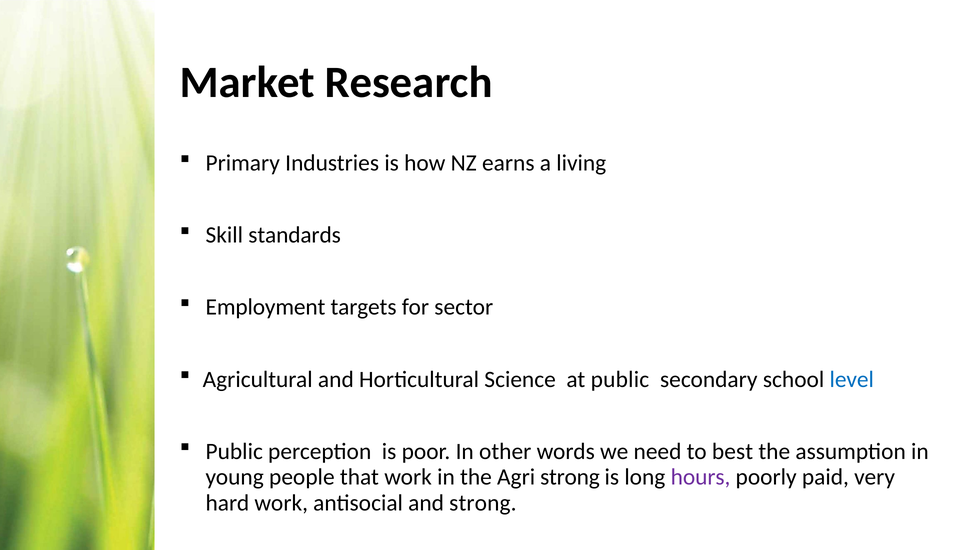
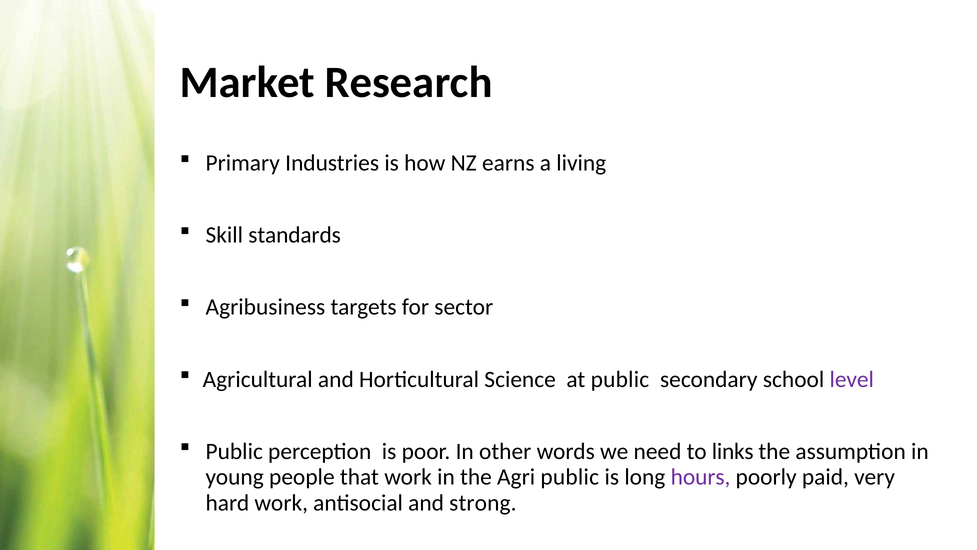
Employment: Employment -> Agribusiness (265, 307)
level colour: blue -> purple (852, 379)
best: best -> links (733, 451)
Agri strong: strong -> public (570, 477)
